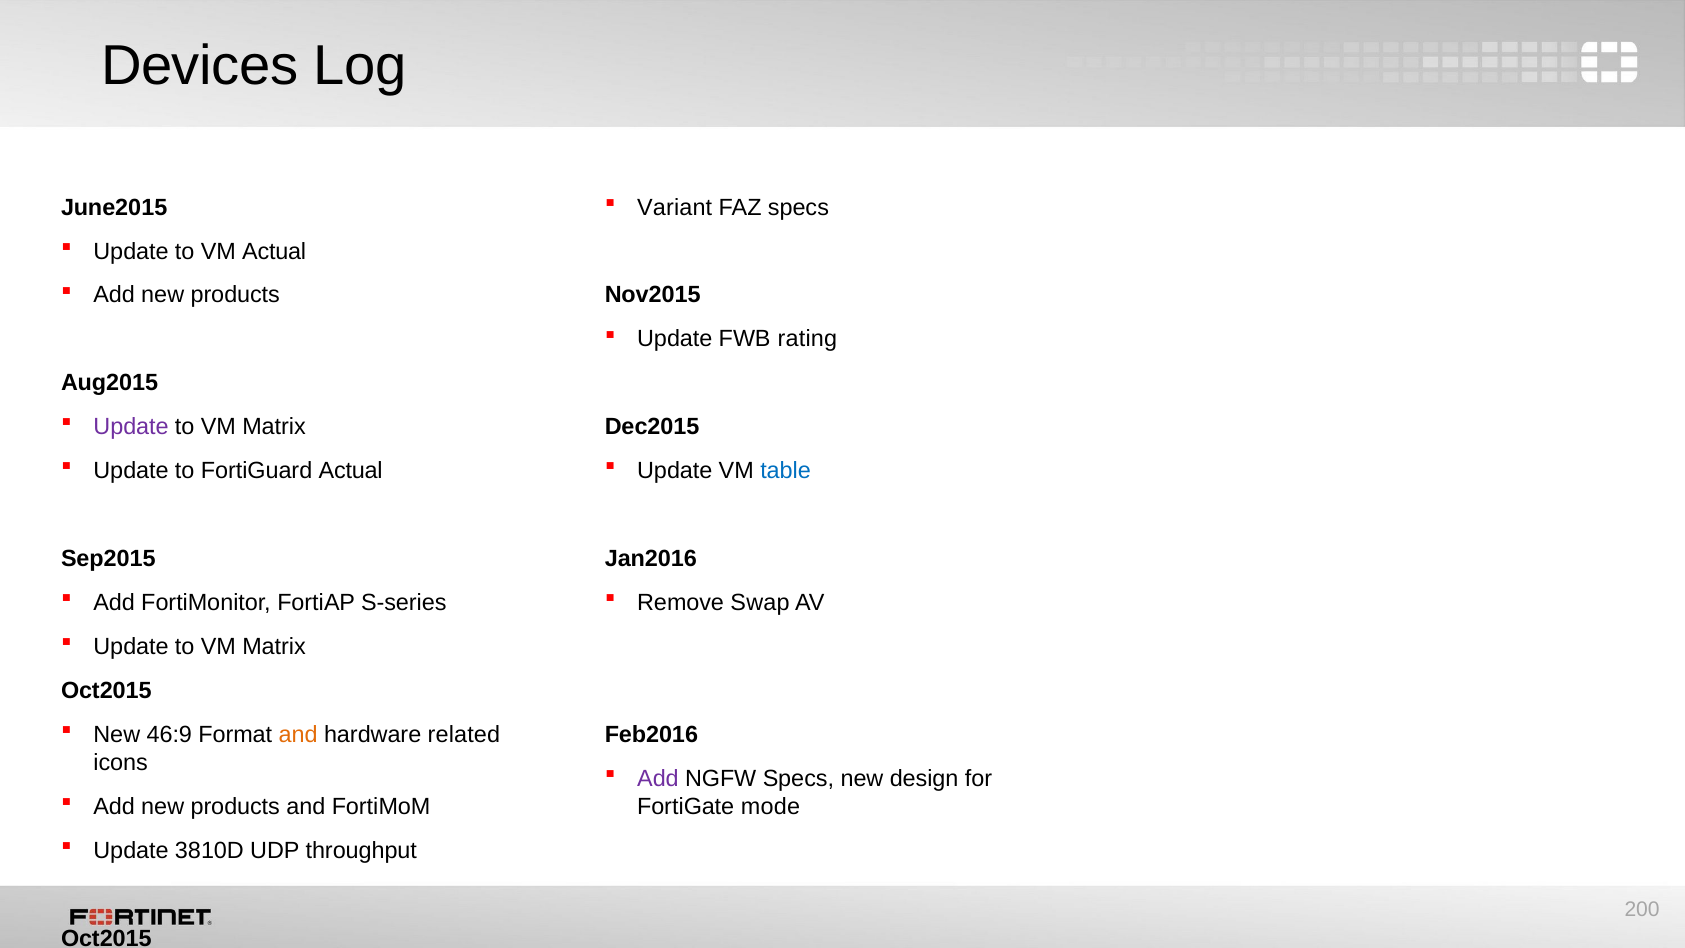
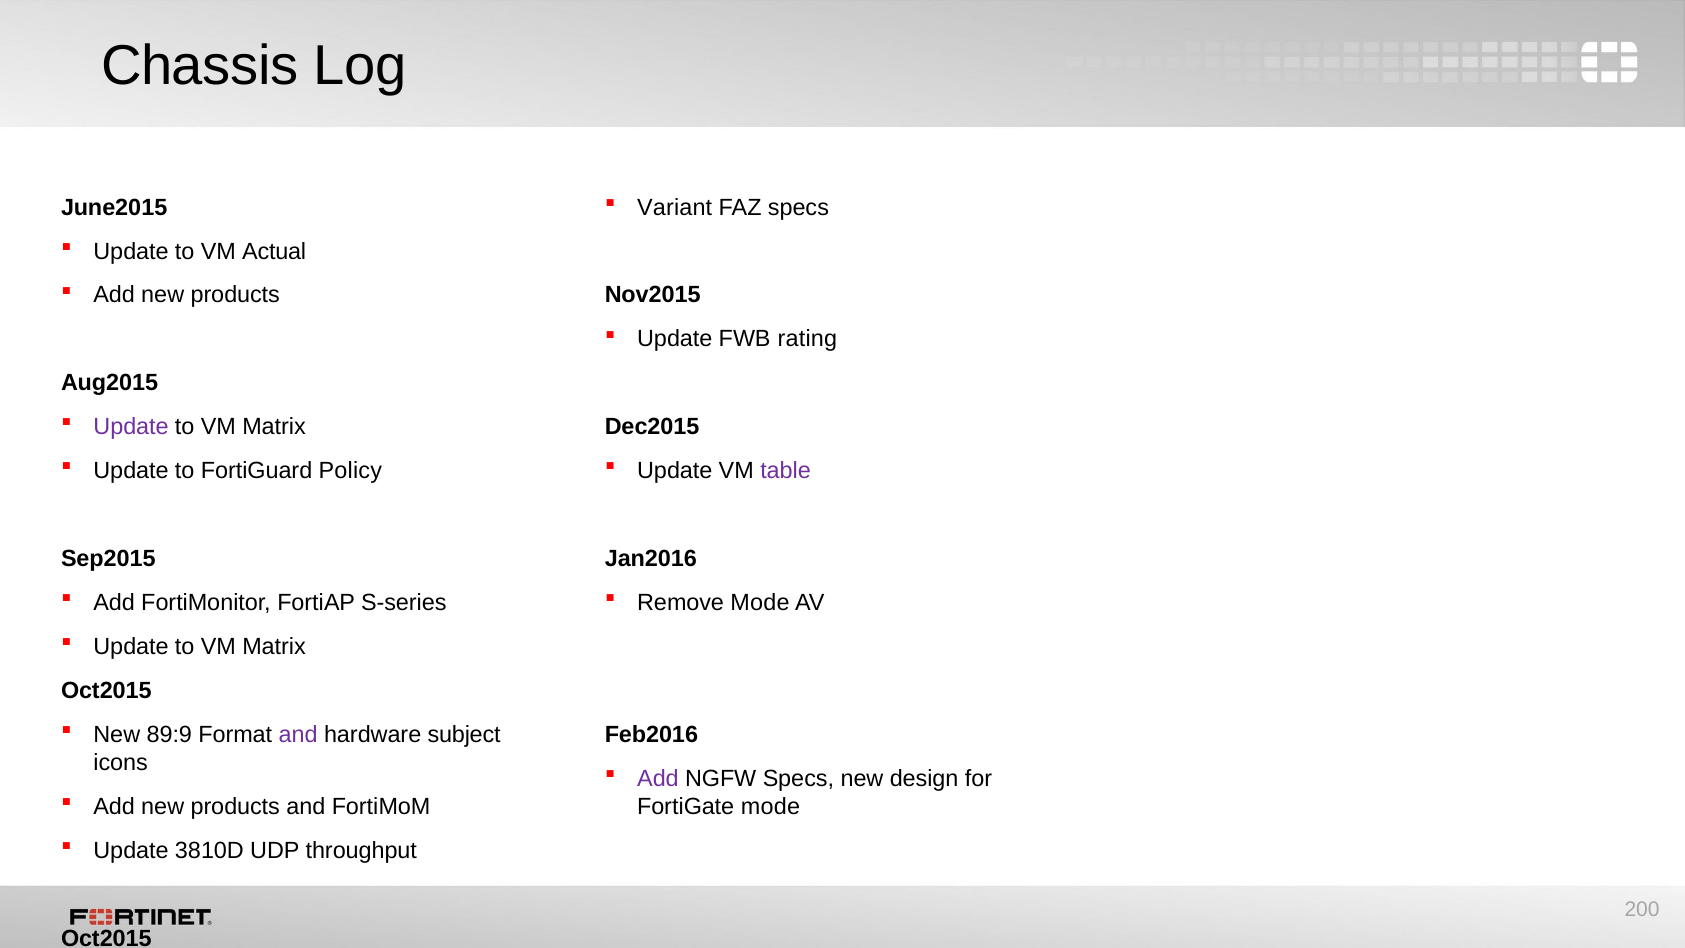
Devices: Devices -> Chassis (200, 66)
FortiGuard Actual: Actual -> Policy (350, 471)
table colour: blue -> purple (786, 471)
Remove Swap: Swap -> Mode (760, 603)
46:9: 46:9 -> 89:9 (169, 734)
and colour: orange -> purple (298, 734)
related: related -> subject (464, 734)
